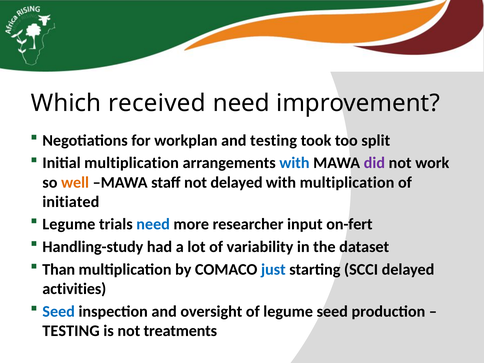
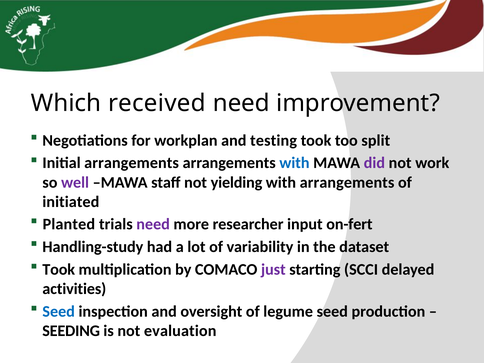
Initial multiplication: multiplication -> arrangements (132, 163)
well colour: orange -> purple (75, 182)
not delayed: delayed -> yielding (237, 182)
with multiplication: multiplication -> arrangements (347, 182)
Legume: Legume -> Planted (69, 224)
need colour: blue -> purple (153, 224)
Than: Than -> Took (59, 269)
just colour: blue -> purple (273, 269)
TESTING: TESTING -> SEEDING (71, 331)
treatments: treatments -> evaluation (180, 331)
